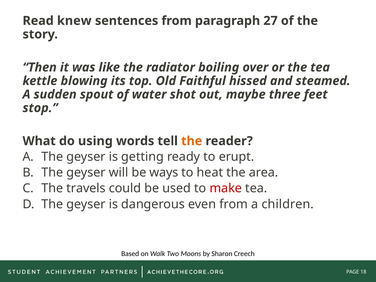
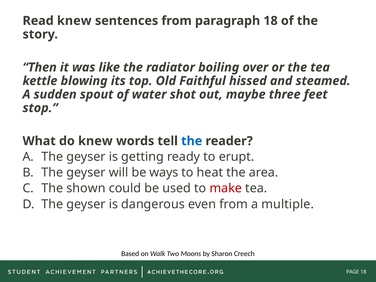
paragraph 27: 27 -> 18 (271, 21)
do using: using -> knew (95, 141)
the colour: orange -> blue (192, 141)
travels: travels -> shown (86, 188)
children: children -> multiple (288, 204)
